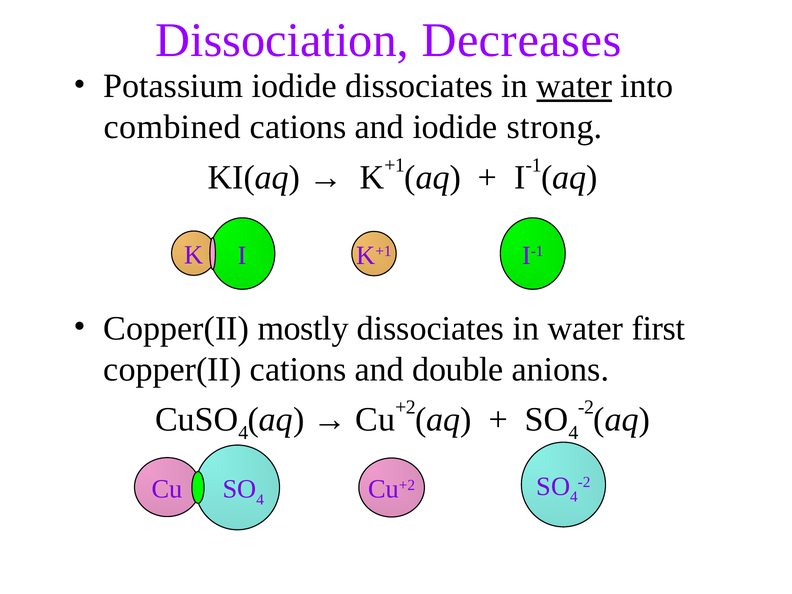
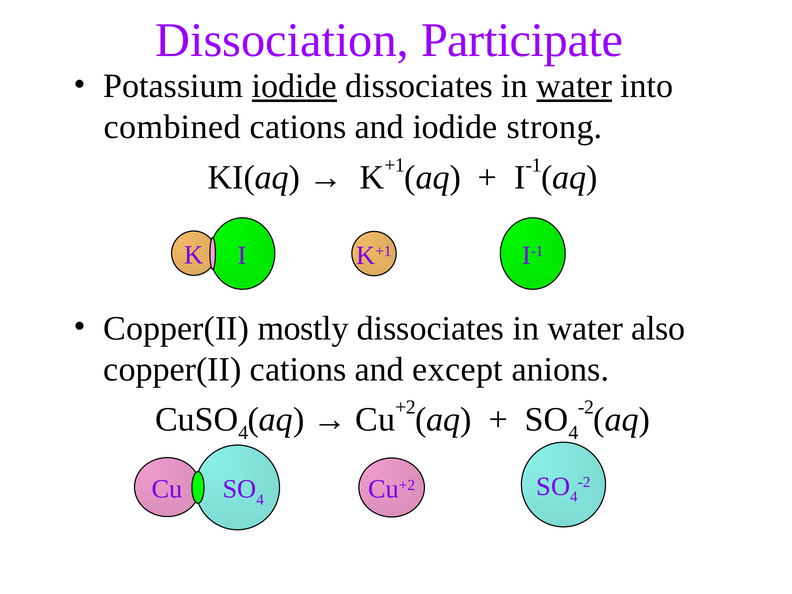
Decreases: Decreases -> Participate (522, 40)
iodide underline: none -> present (294, 86)
first: first -> also (658, 328)
double: double -> except (458, 369)
